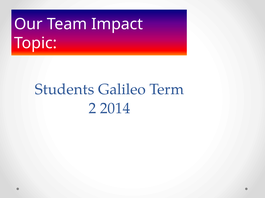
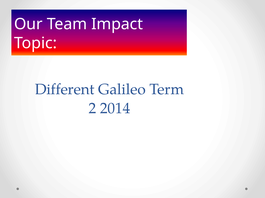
Students: Students -> Different (65, 90)
